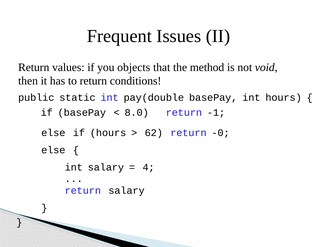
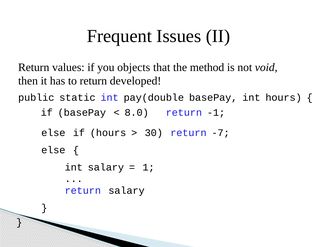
conditions: conditions -> developed (136, 81)
62: 62 -> 30 (154, 133)
-0: -0 -> -7 (221, 133)
4: 4 -> 1 (149, 168)
